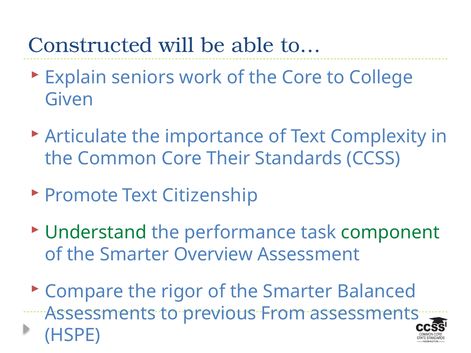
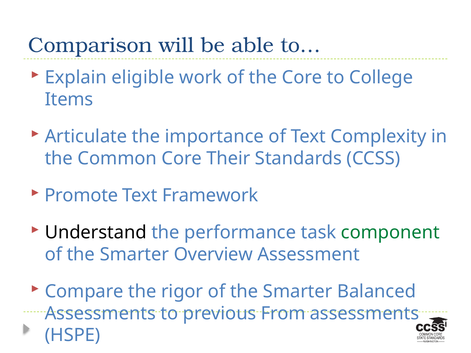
Constructed: Constructed -> Comparison (90, 45)
seniors: seniors -> eligible (143, 77)
Given: Given -> Items (69, 99)
Citizenship: Citizenship -> Framework (210, 195)
Understand colour: green -> black (96, 233)
